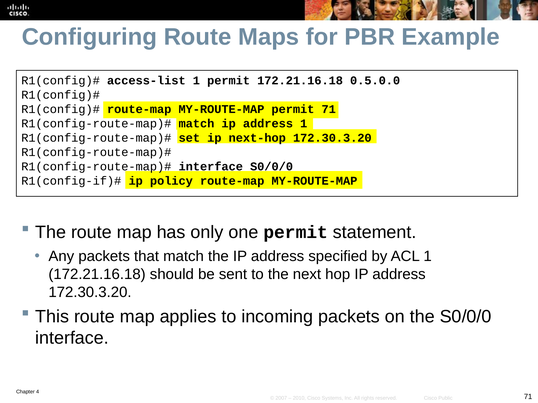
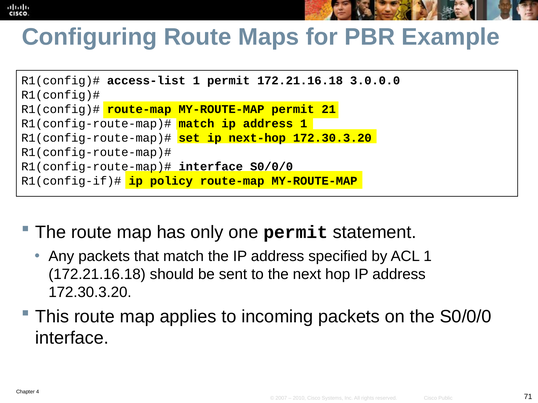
0.5.0.0: 0.5.0.0 -> 3.0.0.0 (375, 81)
permit 71: 71 -> 21 (329, 109)
